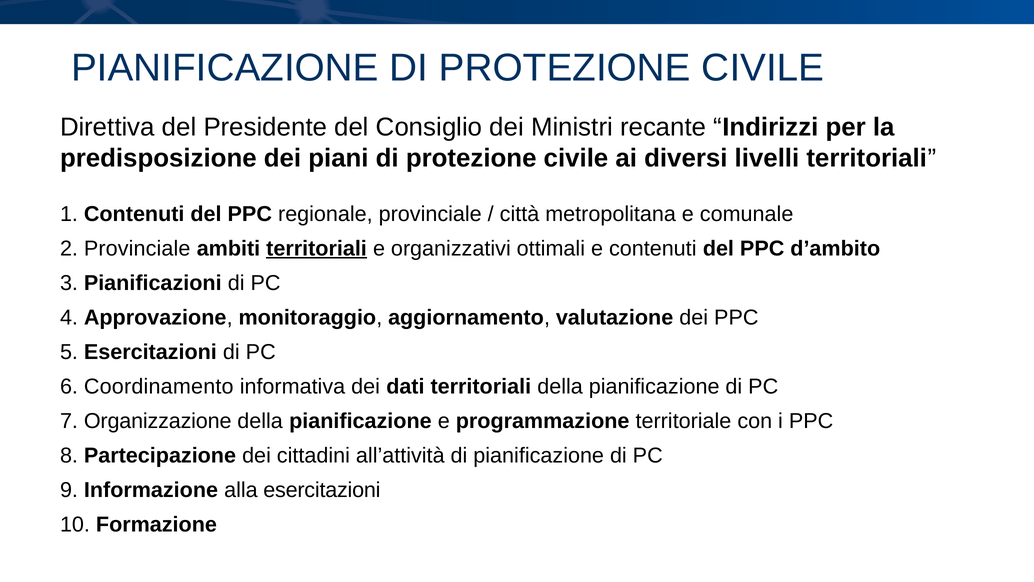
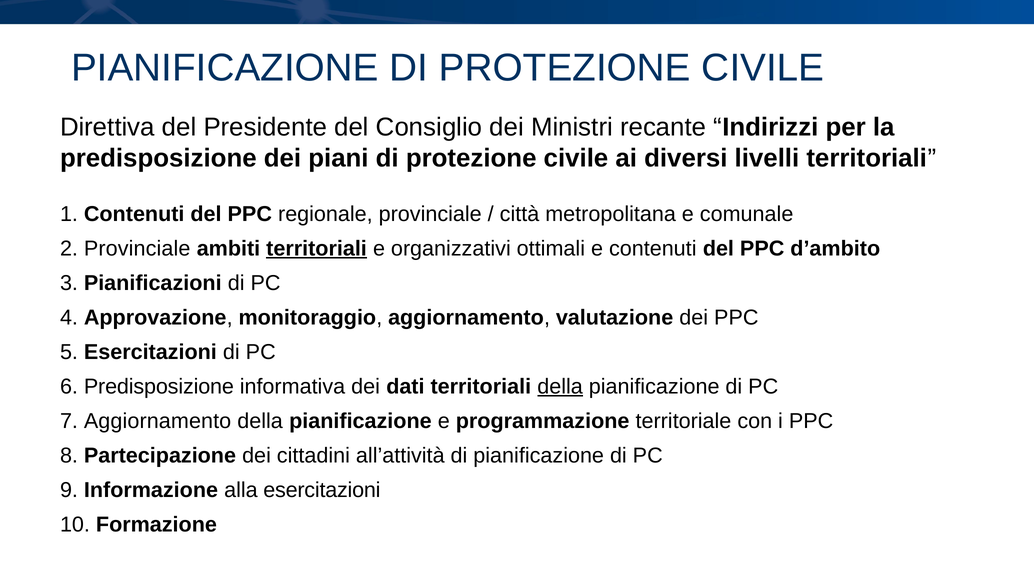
6 Coordinamento: Coordinamento -> Predisposizione (159, 386)
della underline: none -> present (560, 386)
7 Organizzazione: Organizzazione -> Aggiornamento (158, 421)
